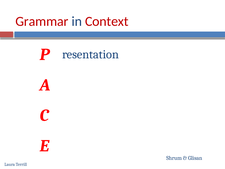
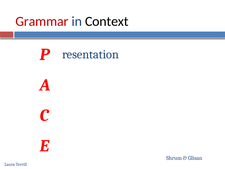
Context colour: red -> black (107, 21)
